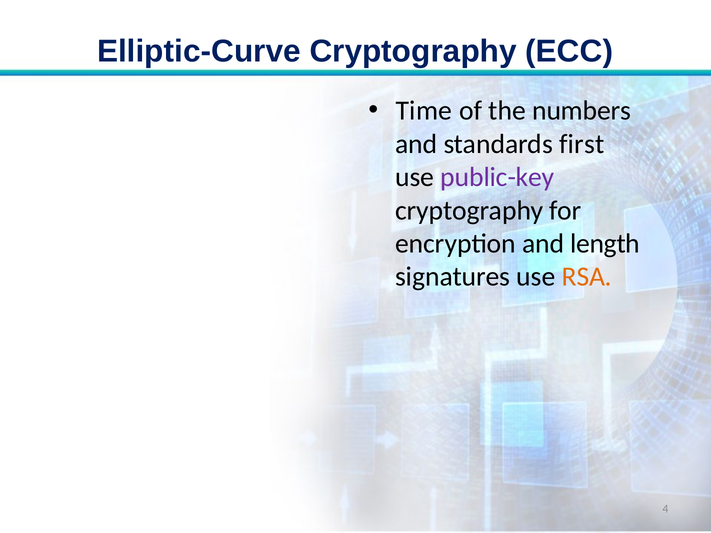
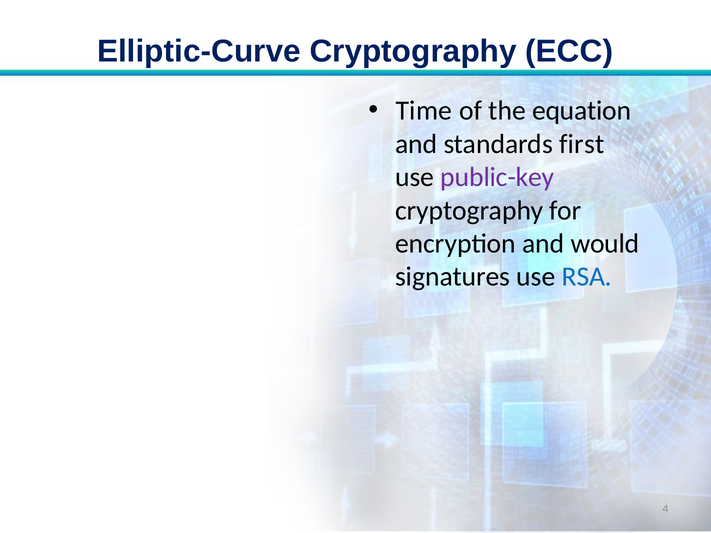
numbers: numbers -> equation (582, 111)
length: length -> would (605, 244)
RSA colour: orange -> blue (587, 277)
